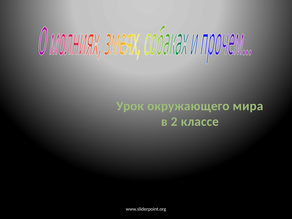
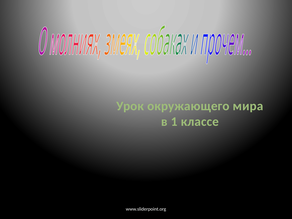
2: 2 -> 1 (174, 122)
